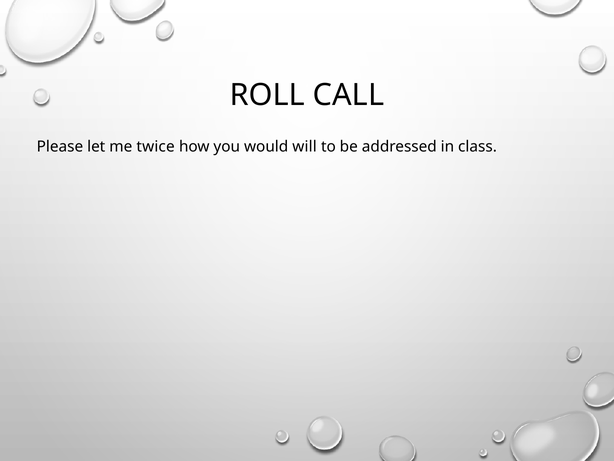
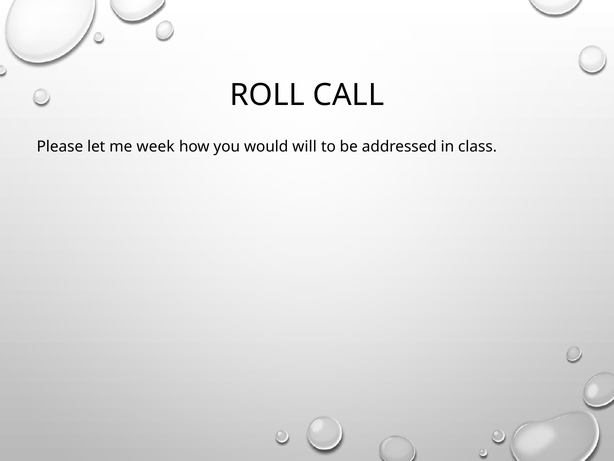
twice: twice -> week (156, 146)
